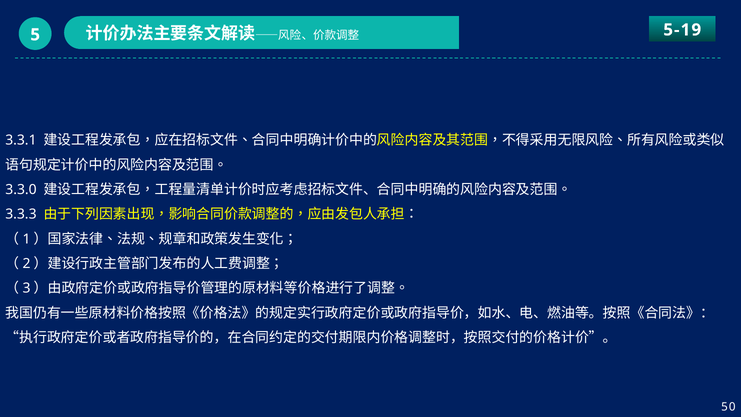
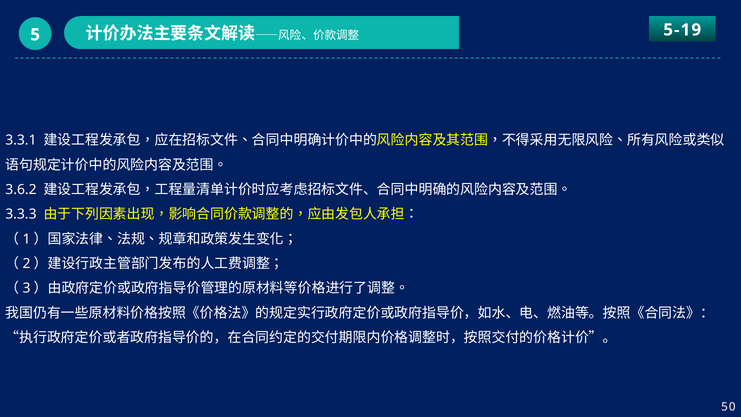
3.3.0: 3.3.0 -> 3.6.2 (21, 190)
